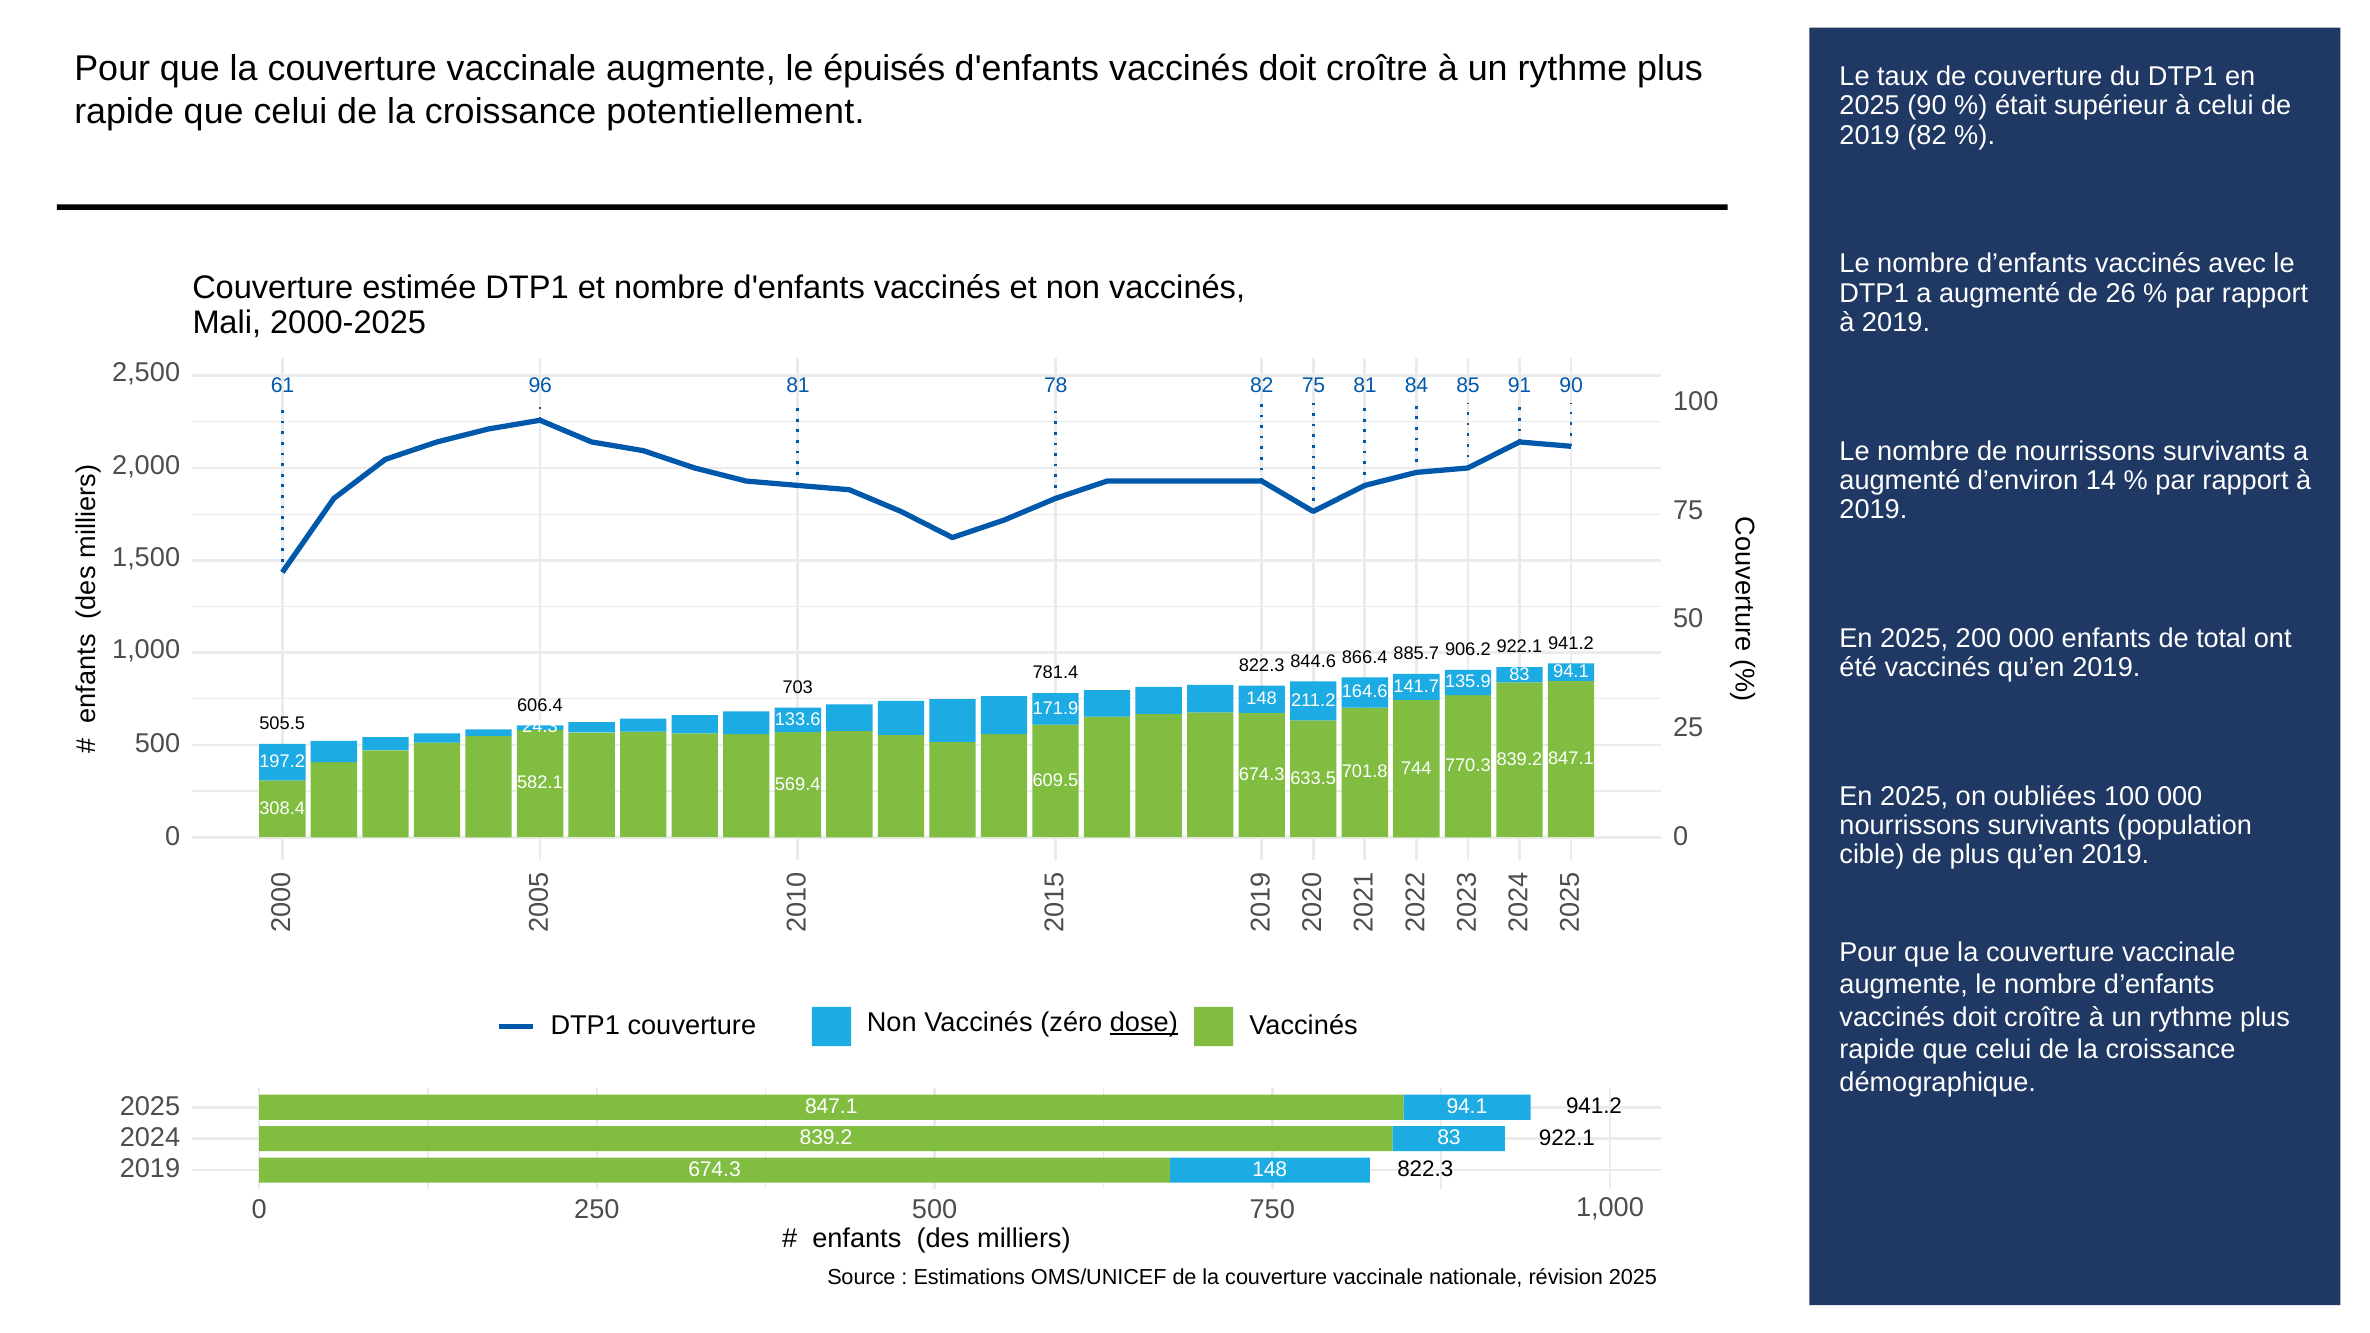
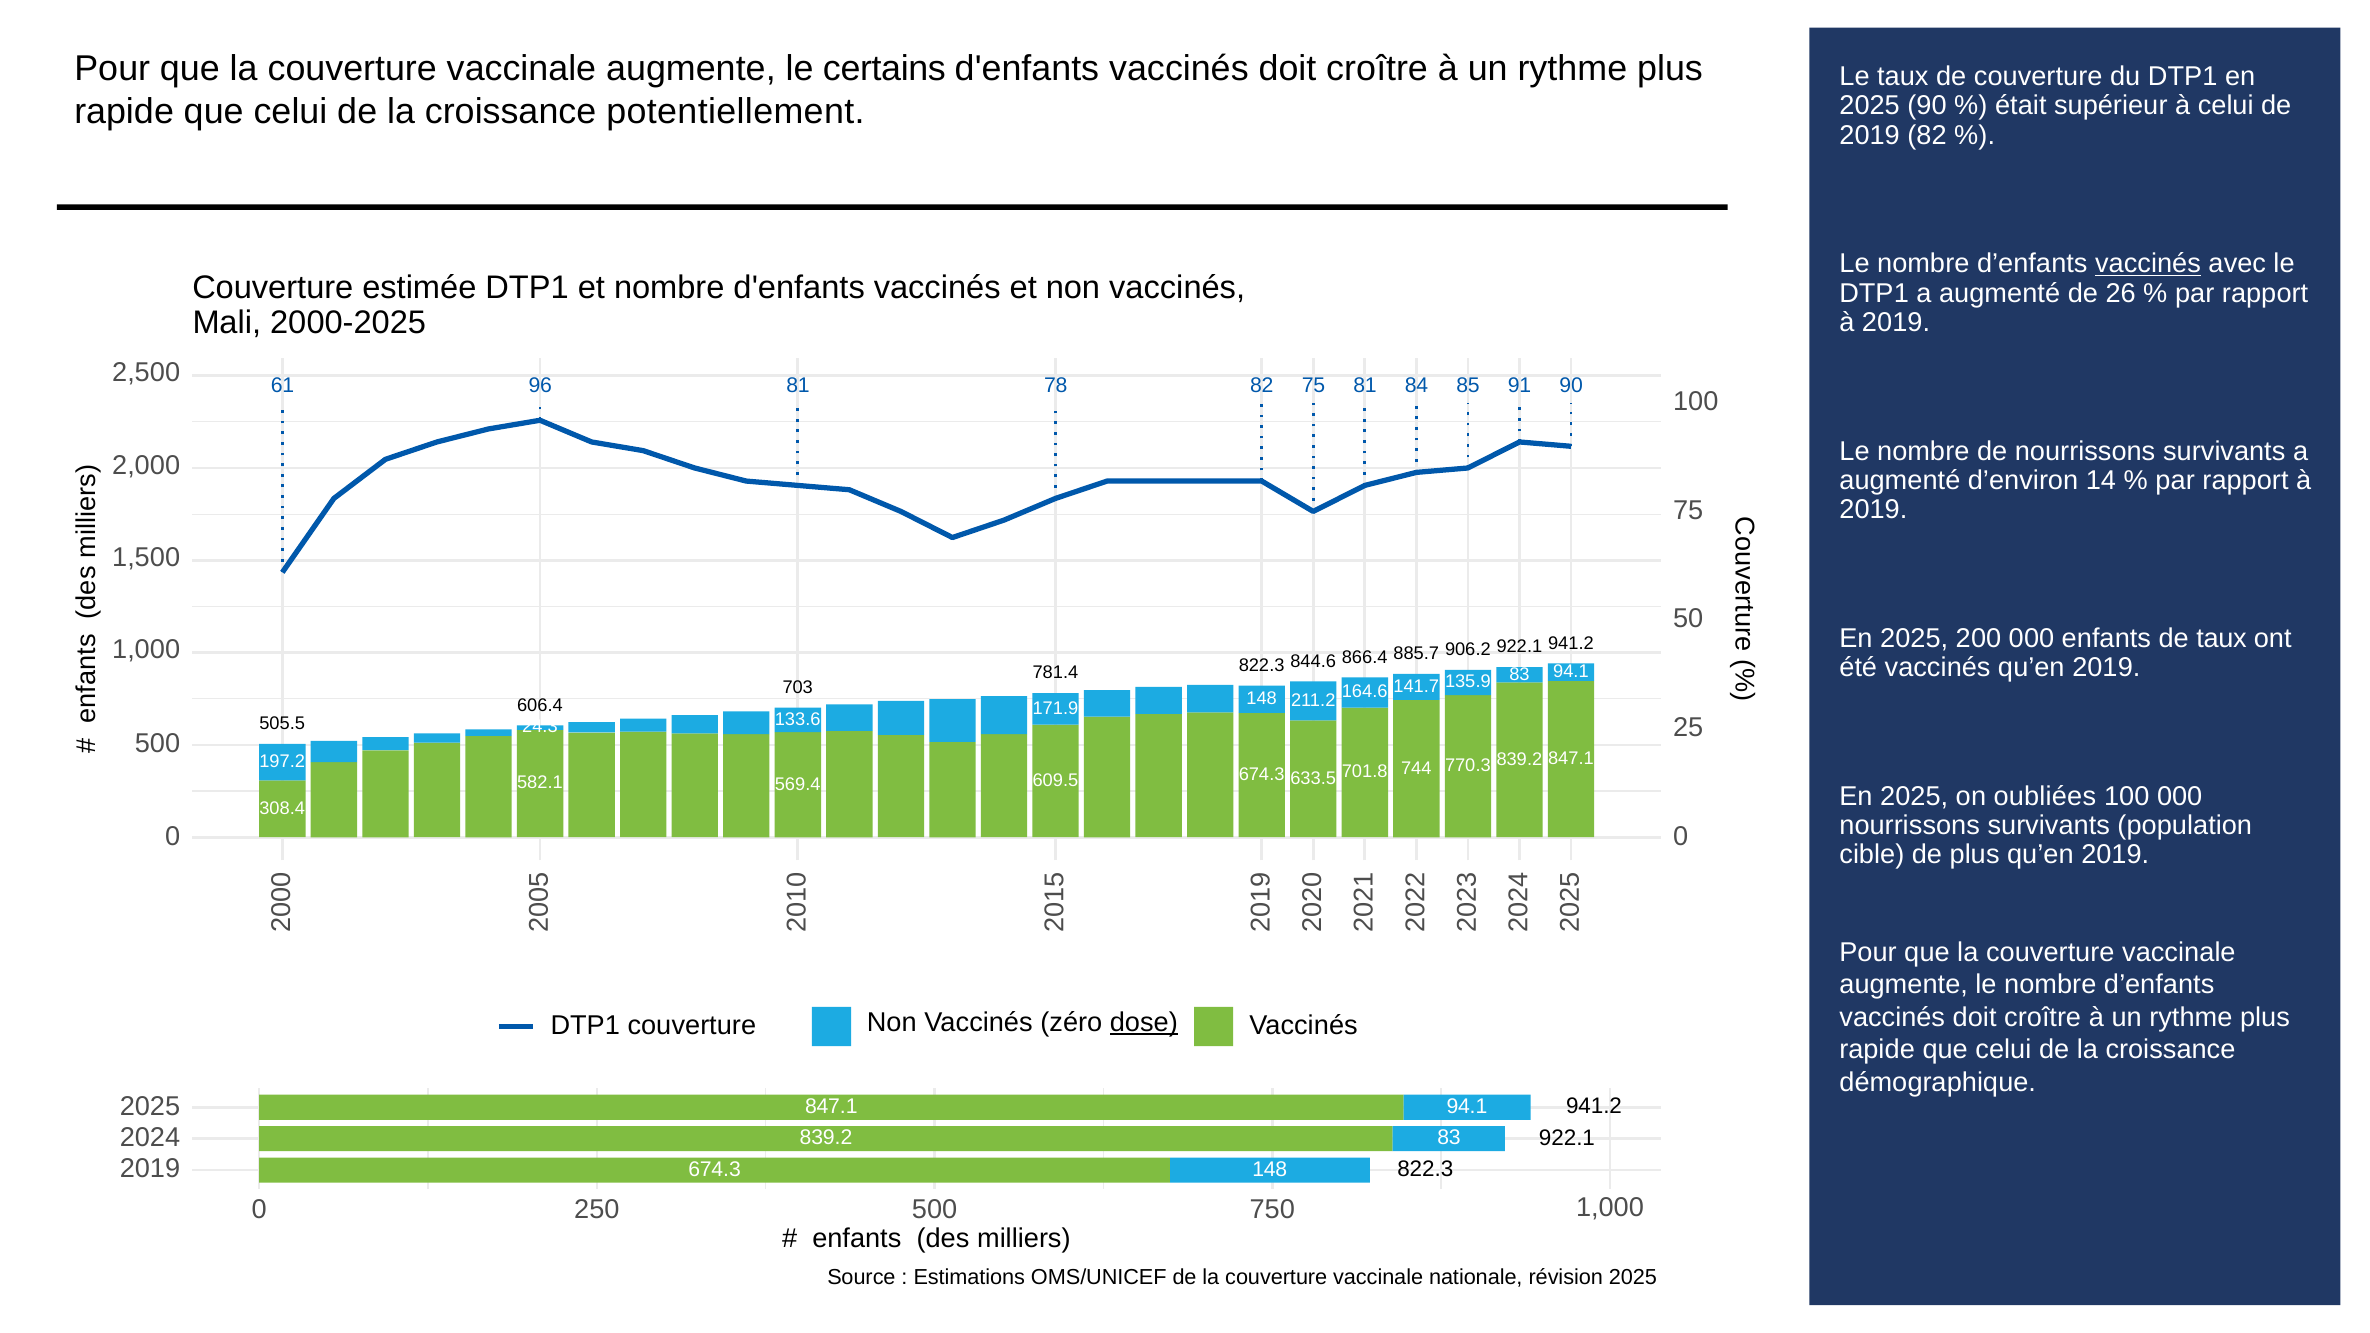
épuisés: épuisés -> certains (884, 68)
vaccinés underline: none -> present (2148, 264)
de total: total -> taux (2222, 638)
